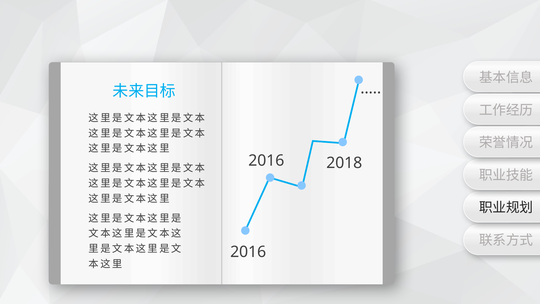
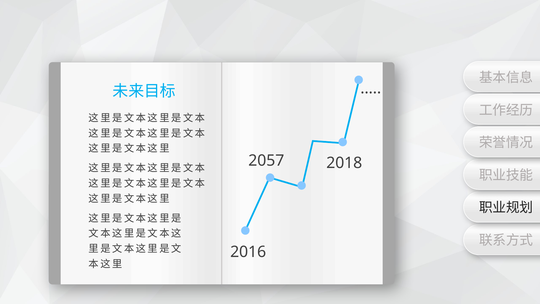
2016: 2016 -> 2057 (266, 160)
